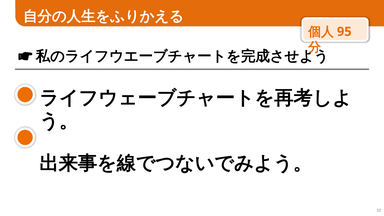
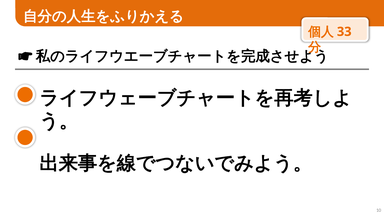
95: 95 -> 33 (344, 32)
